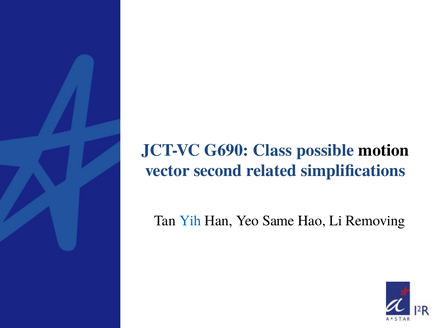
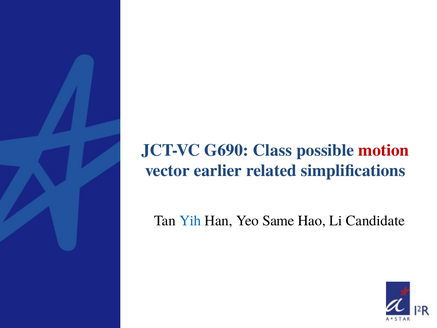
motion colour: black -> red (384, 150)
second: second -> earlier (218, 170)
Removing: Removing -> Candidate (375, 221)
